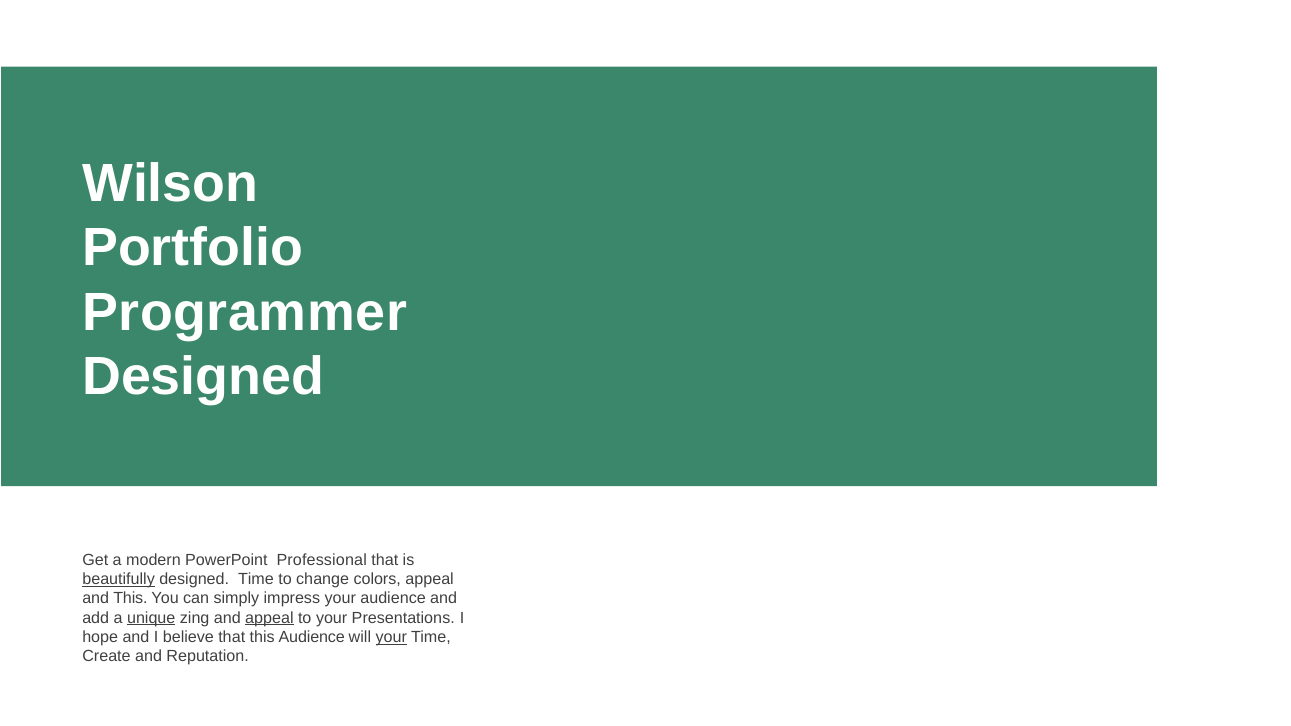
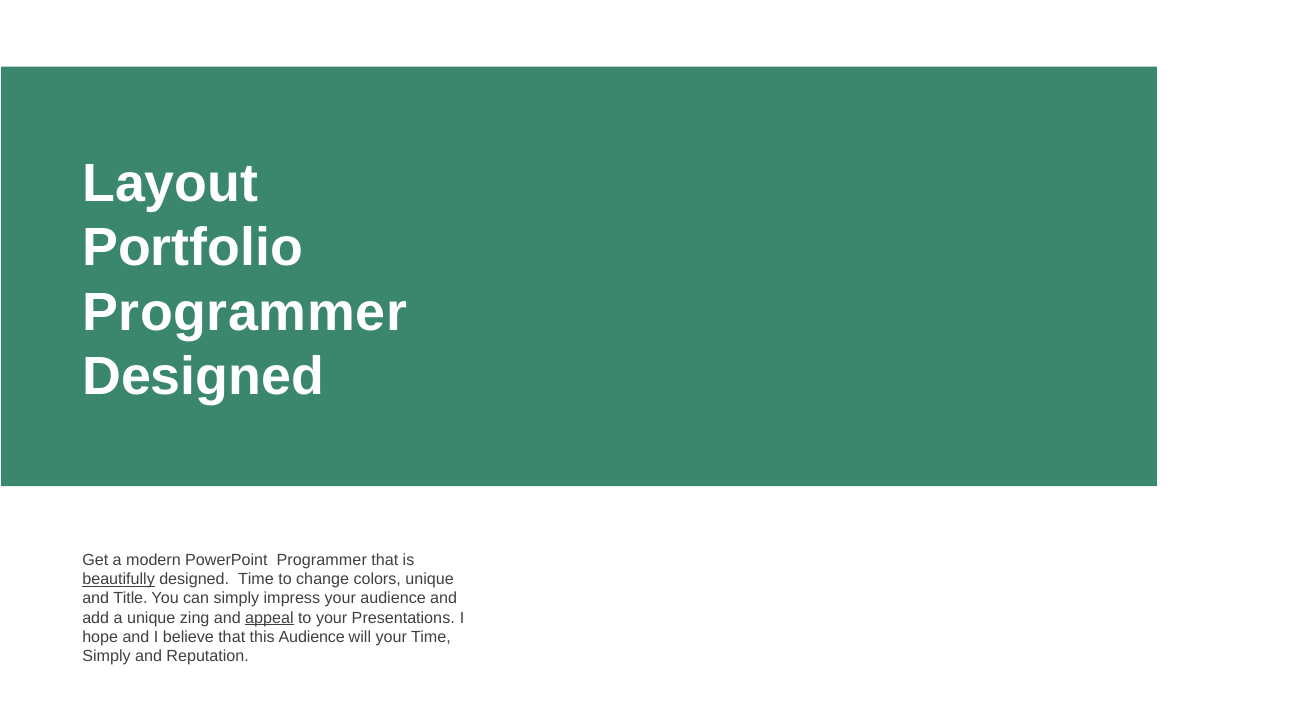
Wilson: Wilson -> Layout (170, 184)
PowerPoint Professional: Professional -> Programmer (322, 560)
colors appeal: appeal -> unique (430, 579)
and This: This -> Title (130, 599)
unique underline: present -> none (151, 618)
your underline: present -> none (391, 637)
Create: Create -> Simply (107, 657)
